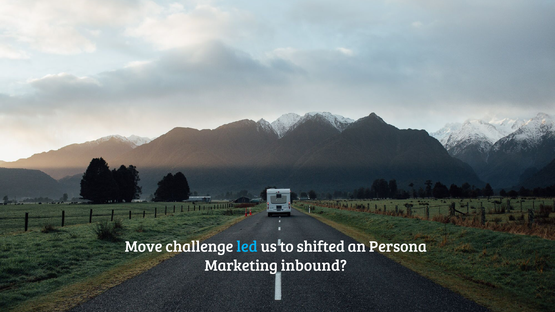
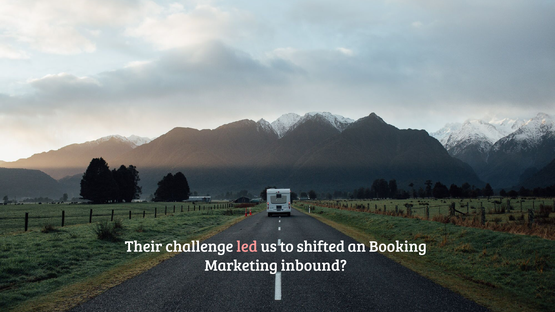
Move: Move -> Their (144, 247)
led colour: light blue -> pink (247, 247)
Persona: Persona -> Booking (398, 247)
